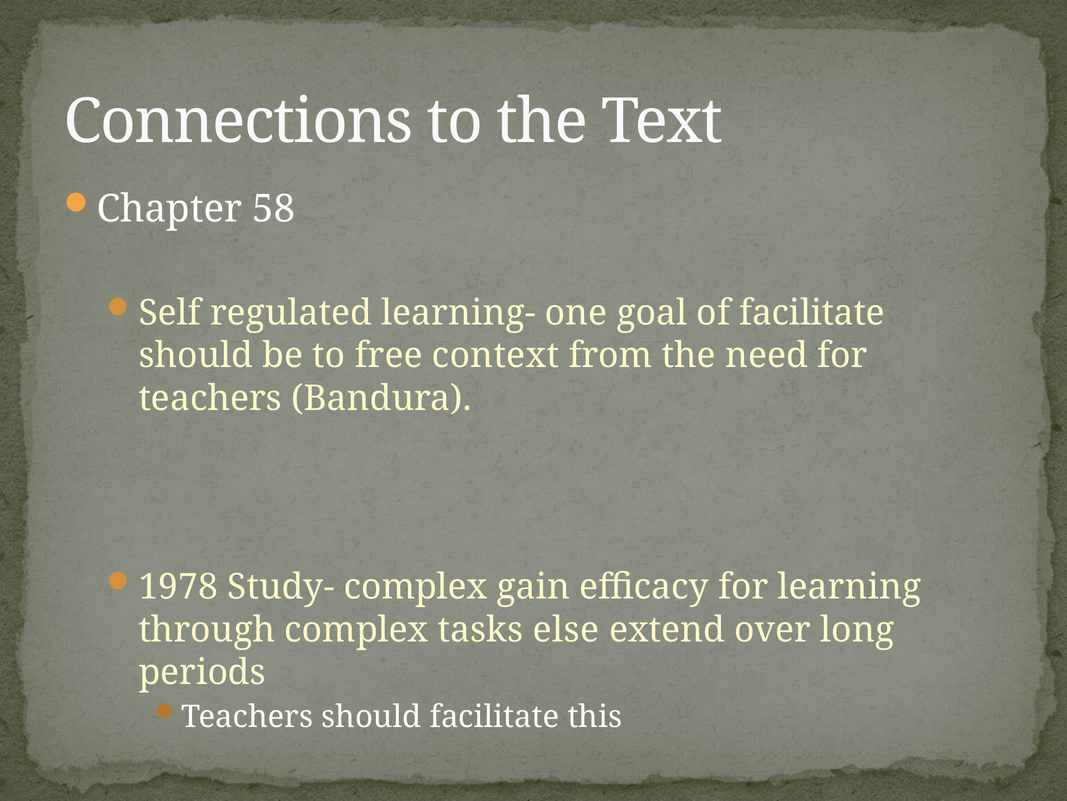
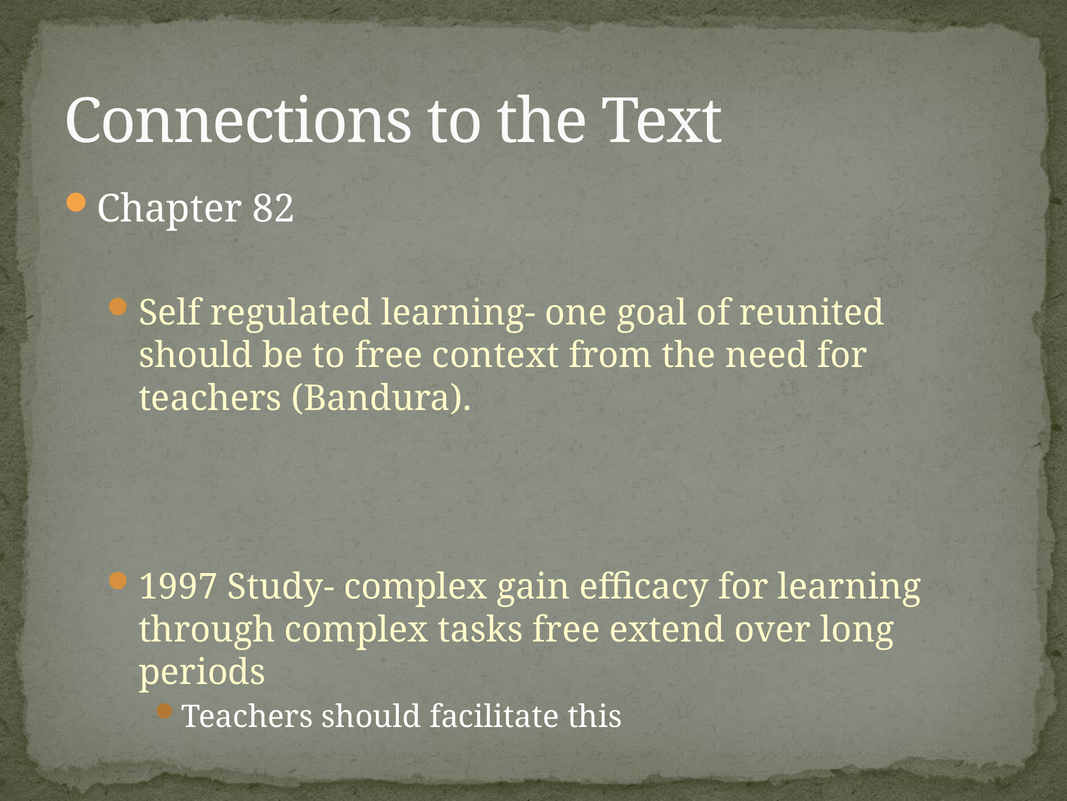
58: 58 -> 82 (274, 209)
of facilitate: facilitate -> reunited (812, 313)
1978: 1978 -> 1997 (178, 587)
tasks else: else -> free (566, 629)
